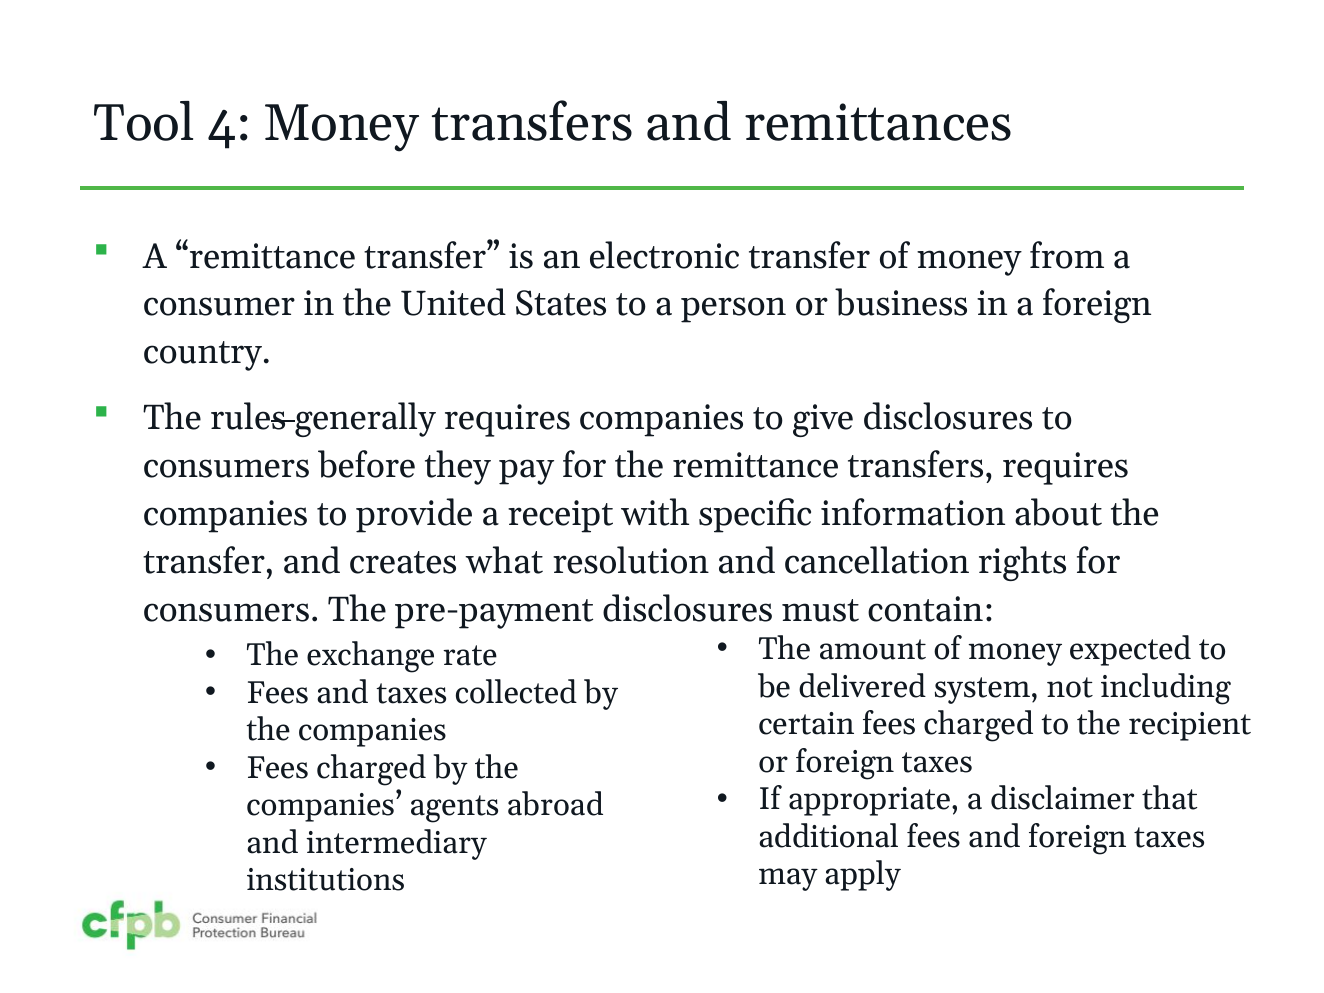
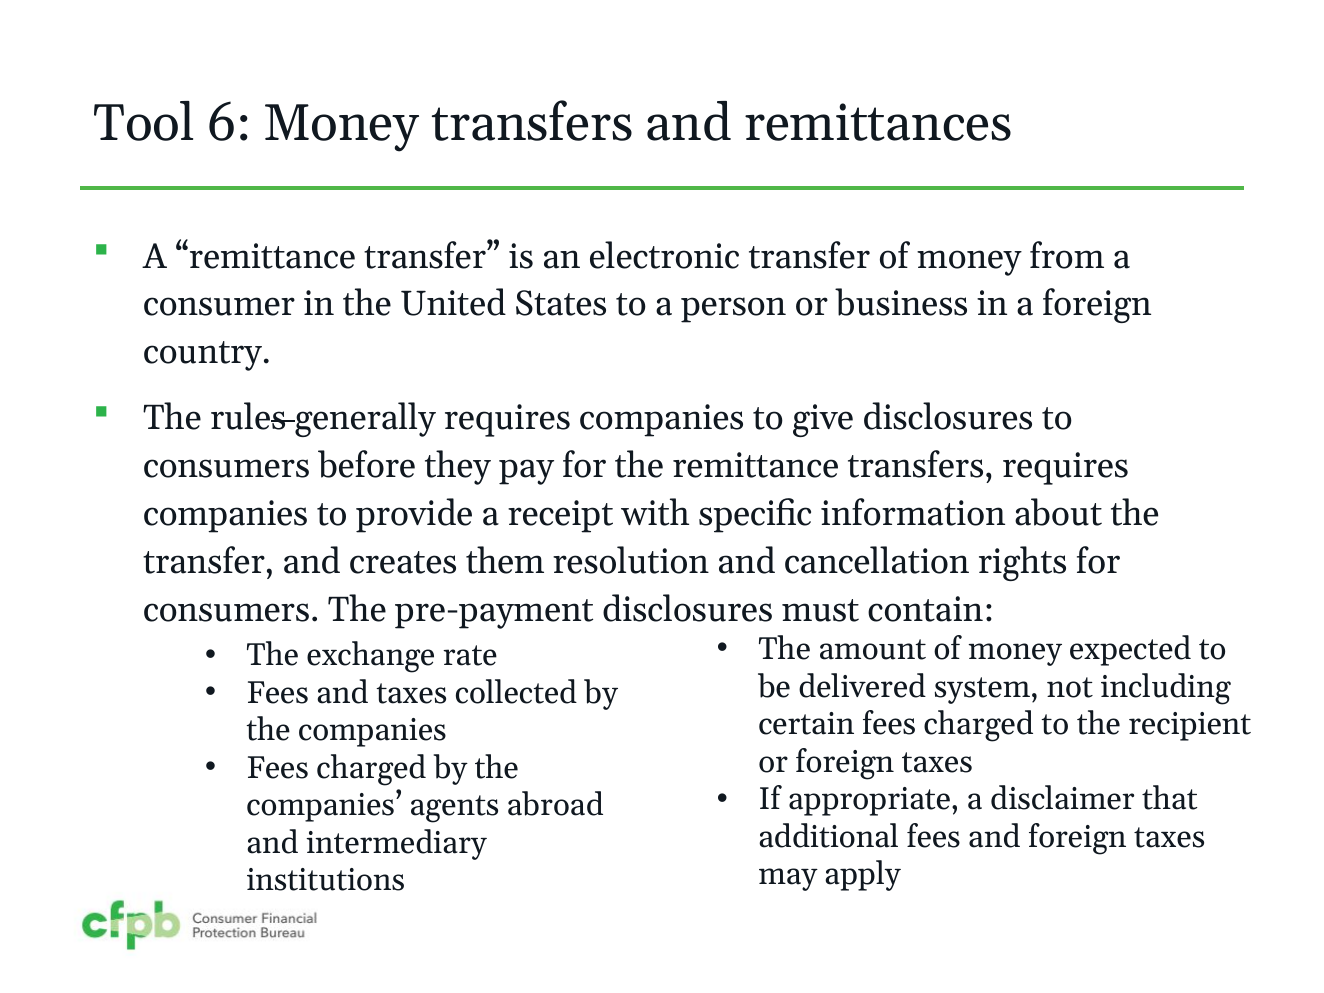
4: 4 -> 6 (230, 124)
what: what -> them (505, 562)
